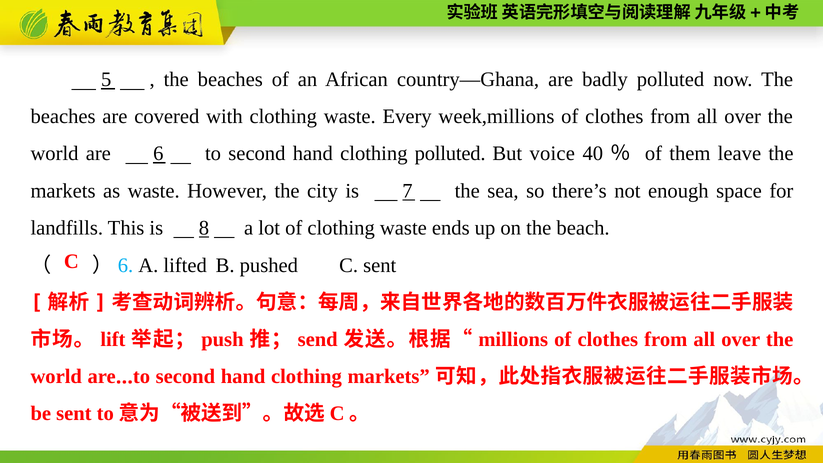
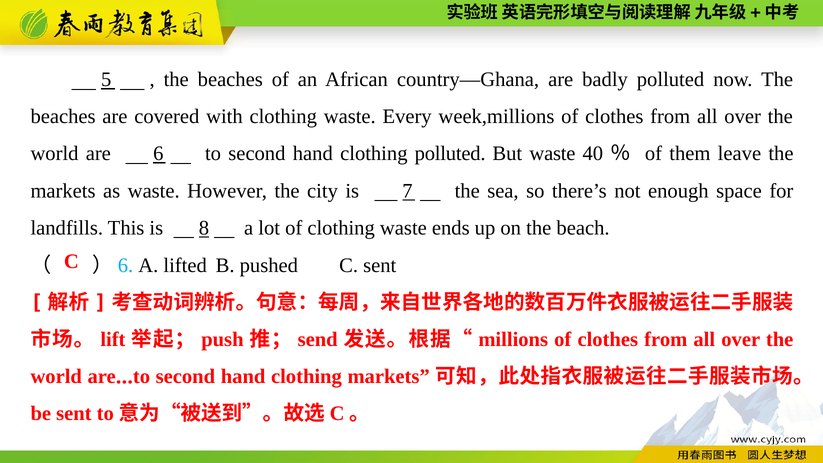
But voice: voice -> waste (552, 154)
